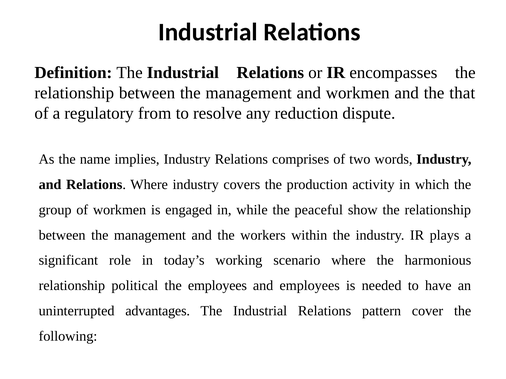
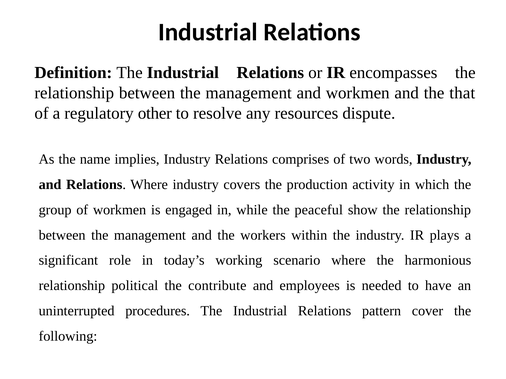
from: from -> other (155, 113)
reduction: reduction -> resources (306, 113)
the employees: employees -> contribute (217, 286)
advantages: advantages -> procedures (158, 311)
